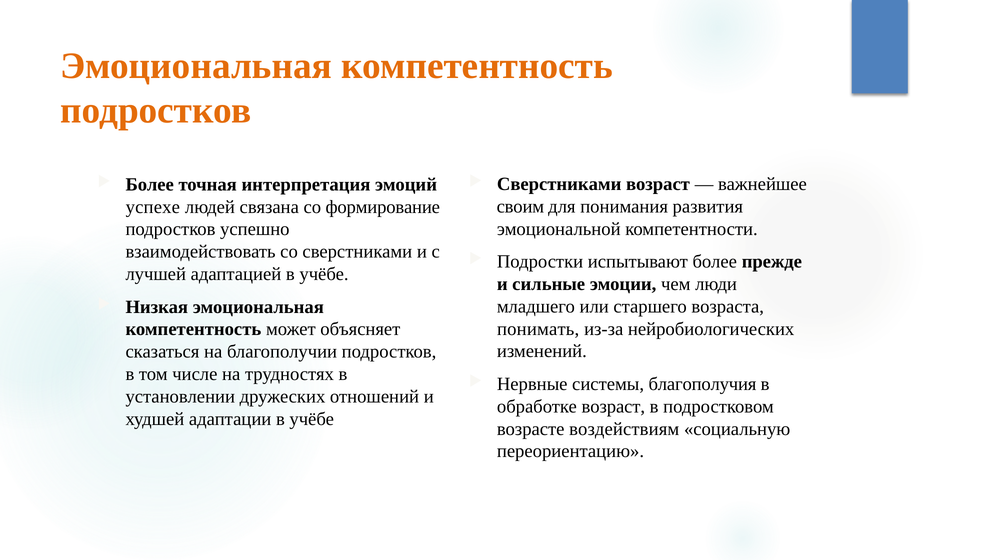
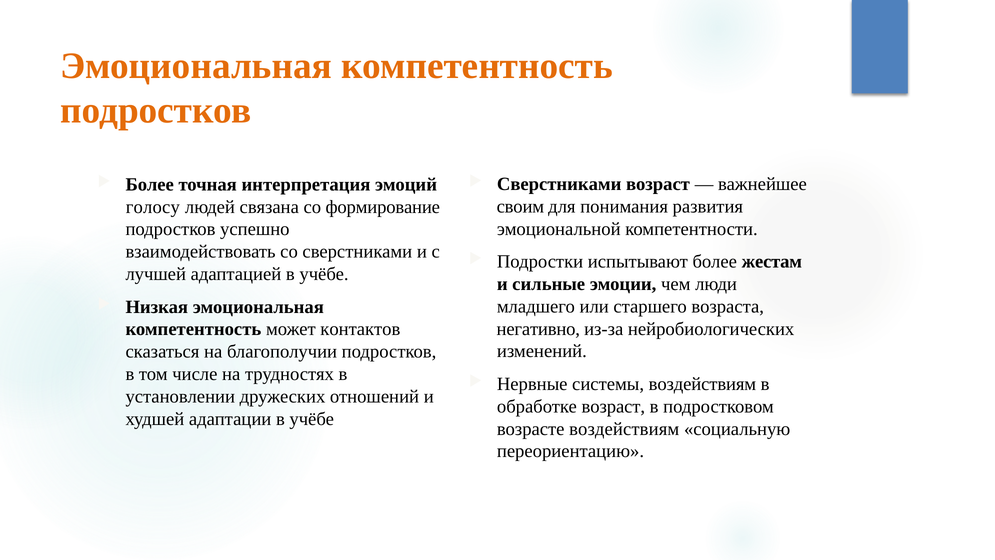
успехе: успехе -> голосу (153, 207)
прежде: прежде -> жестам (772, 262)
понимать: понимать -> негативно (538, 329)
объясняет: объясняет -> контактов (360, 329)
системы благополучия: благополучия -> воздействиям (702, 384)
